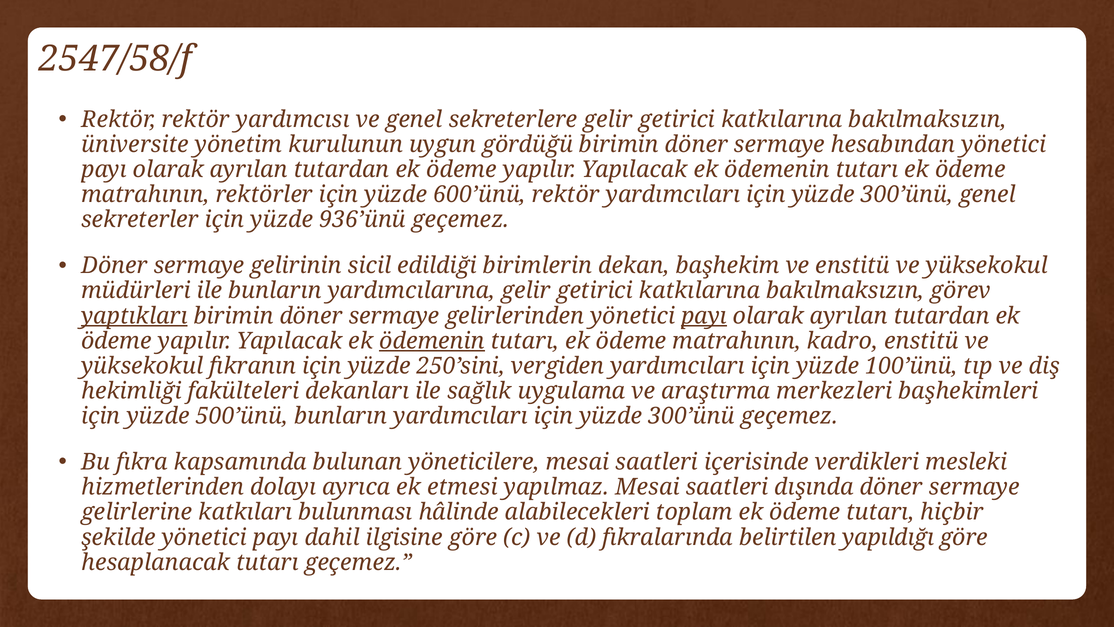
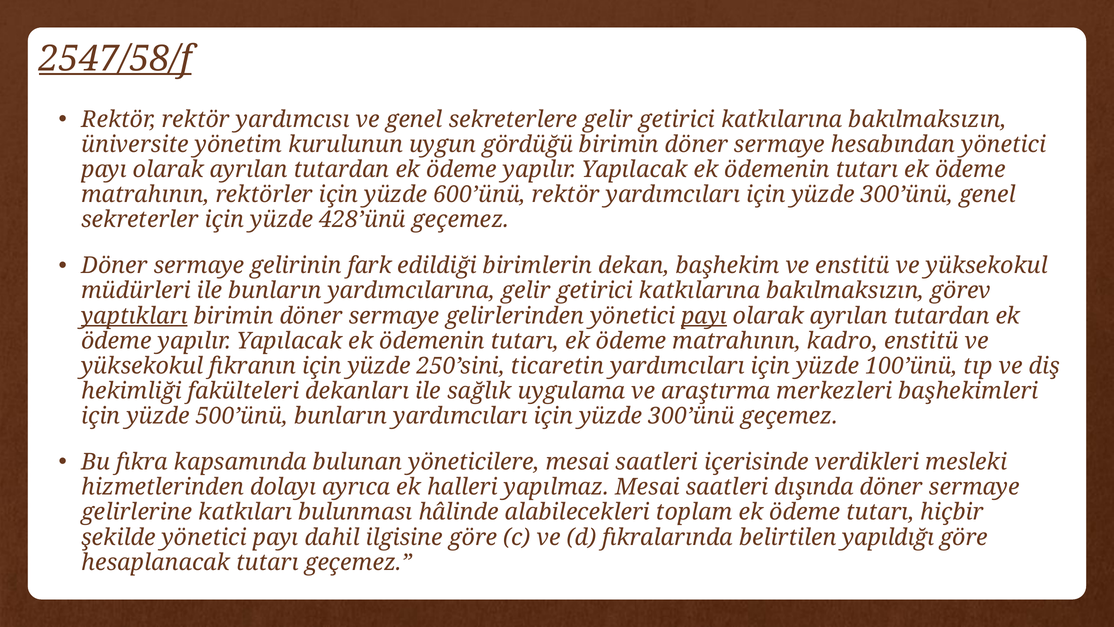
2547/58/f underline: none -> present (115, 59)
936’ünü: 936’ünü -> 428’ünü (363, 220)
sicil: sicil -> fark (370, 266)
ödemenin underline: present -> none (432, 341)
vergiden: vergiden -> ticaretin (557, 366)
etmesi: etmesi -> halleri (462, 487)
